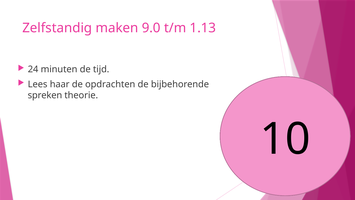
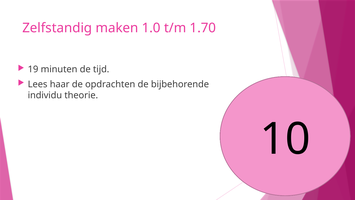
9.0: 9.0 -> 1.0 (151, 28)
1.13: 1.13 -> 1.70 (203, 28)
24: 24 -> 19 (33, 69)
spreken: spreken -> individu (45, 95)
